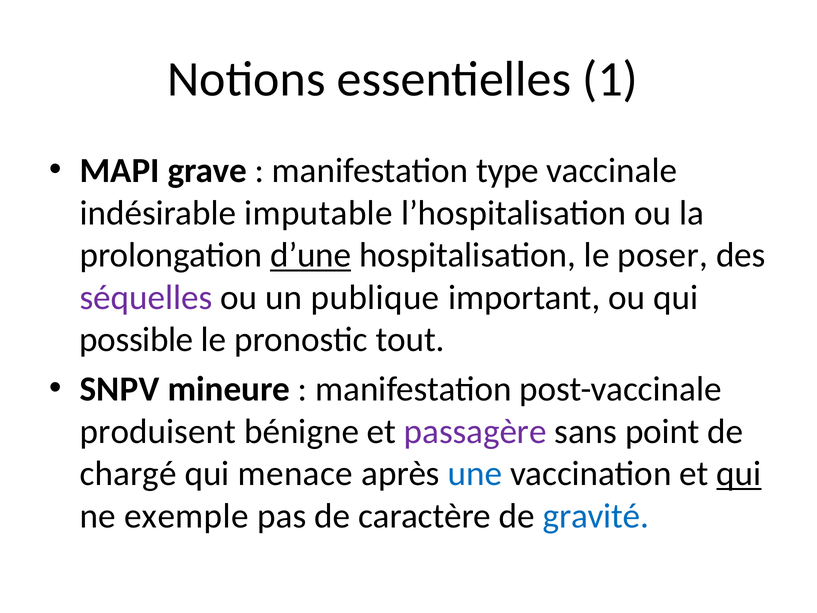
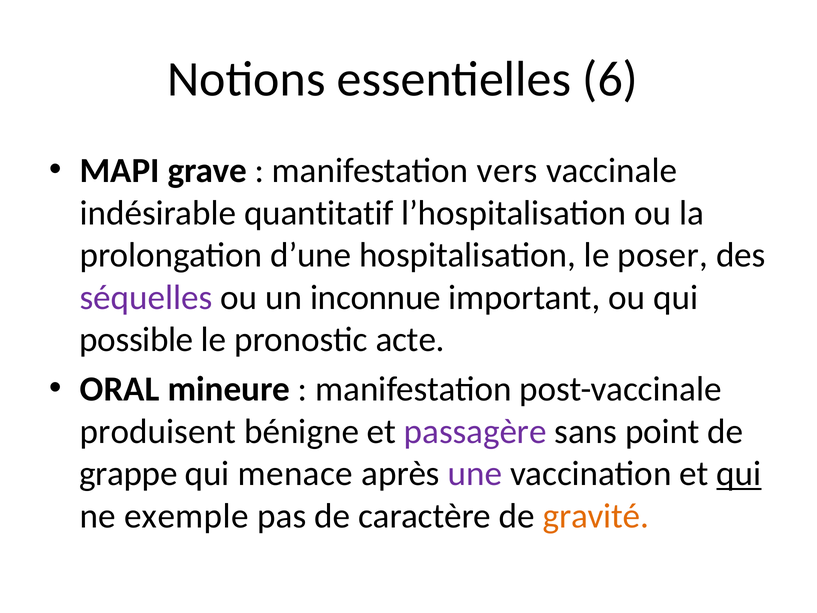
1: 1 -> 6 (610, 79)
type: type -> vers (507, 171)
imputable: imputable -> quantitatif (319, 213)
d’une underline: present -> none (311, 255)
publique: publique -> inconnue (375, 297)
tout: tout -> acte (410, 340)
SNPV: SNPV -> ORAL (120, 389)
chargé: chargé -> grappe (128, 474)
une colour: blue -> purple (475, 474)
gravité colour: blue -> orange (596, 516)
